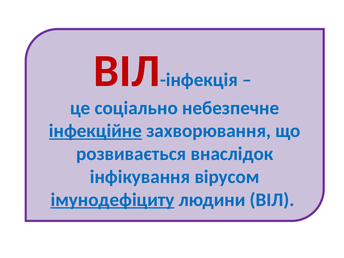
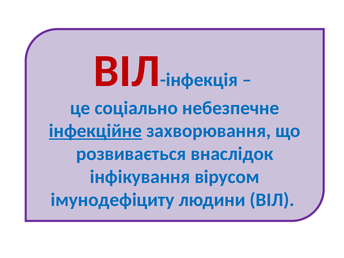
імунодефіциту underline: present -> none (113, 200)
